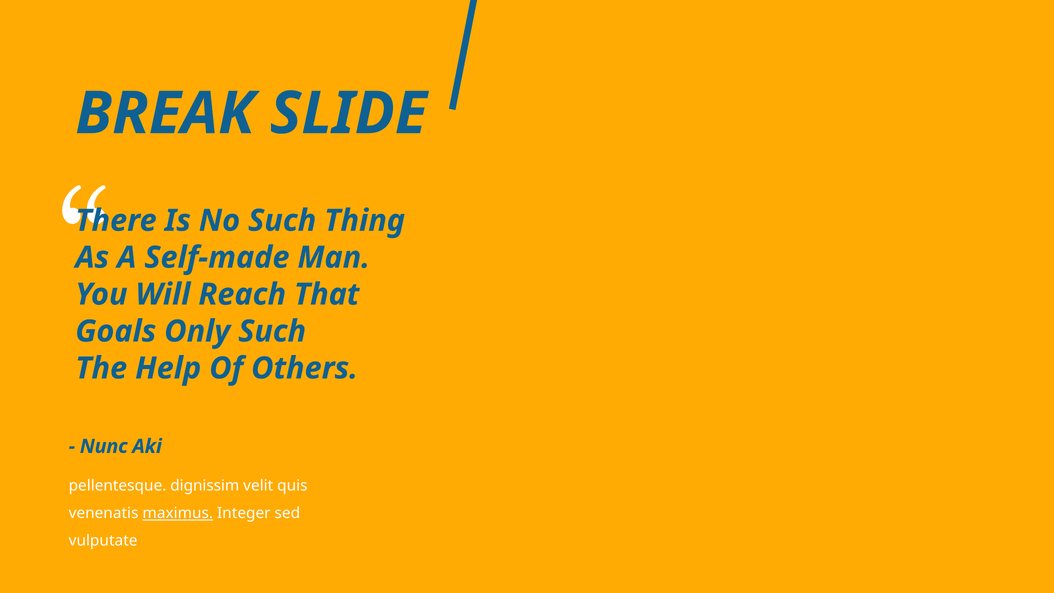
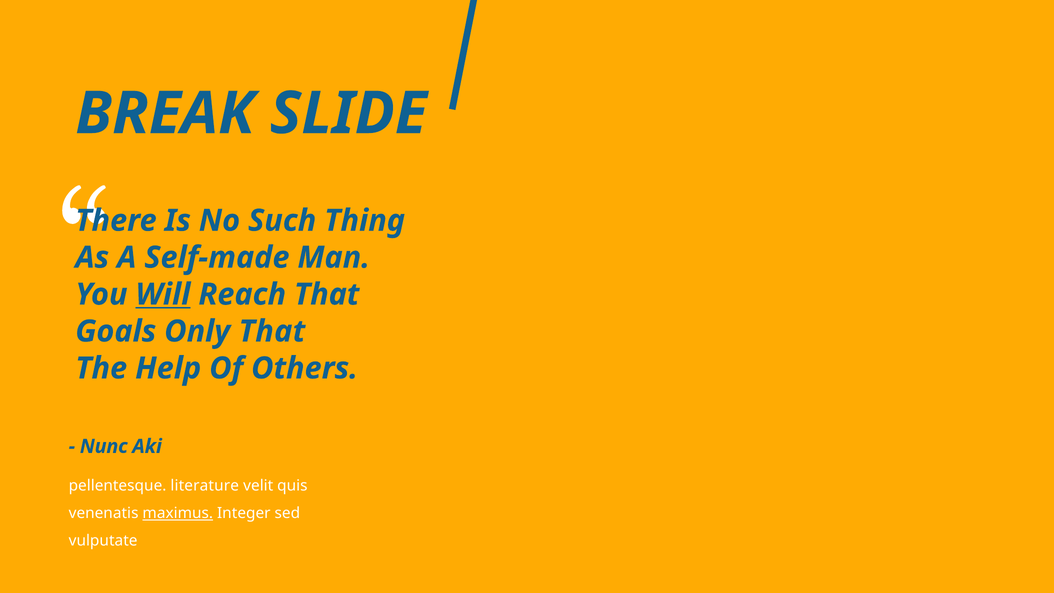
Will underline: none -> present (163, 294)
Only Such: Such -> That (272, 331)
dignissim: dignissim -> literature (205, 485)
